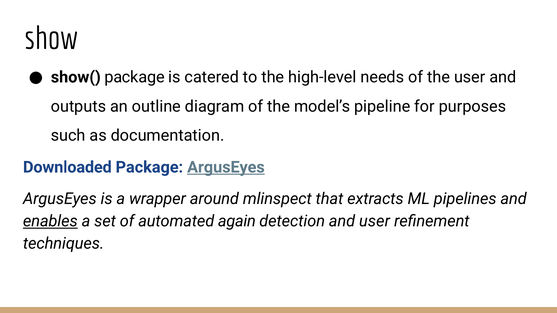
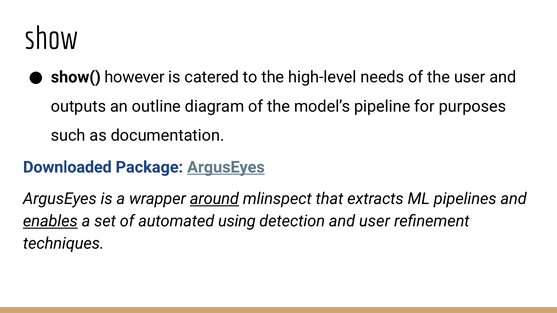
show( package: package -> however (135, 77)
around underline: none -> present (214, 199)
again: again -> using (237, 221)
